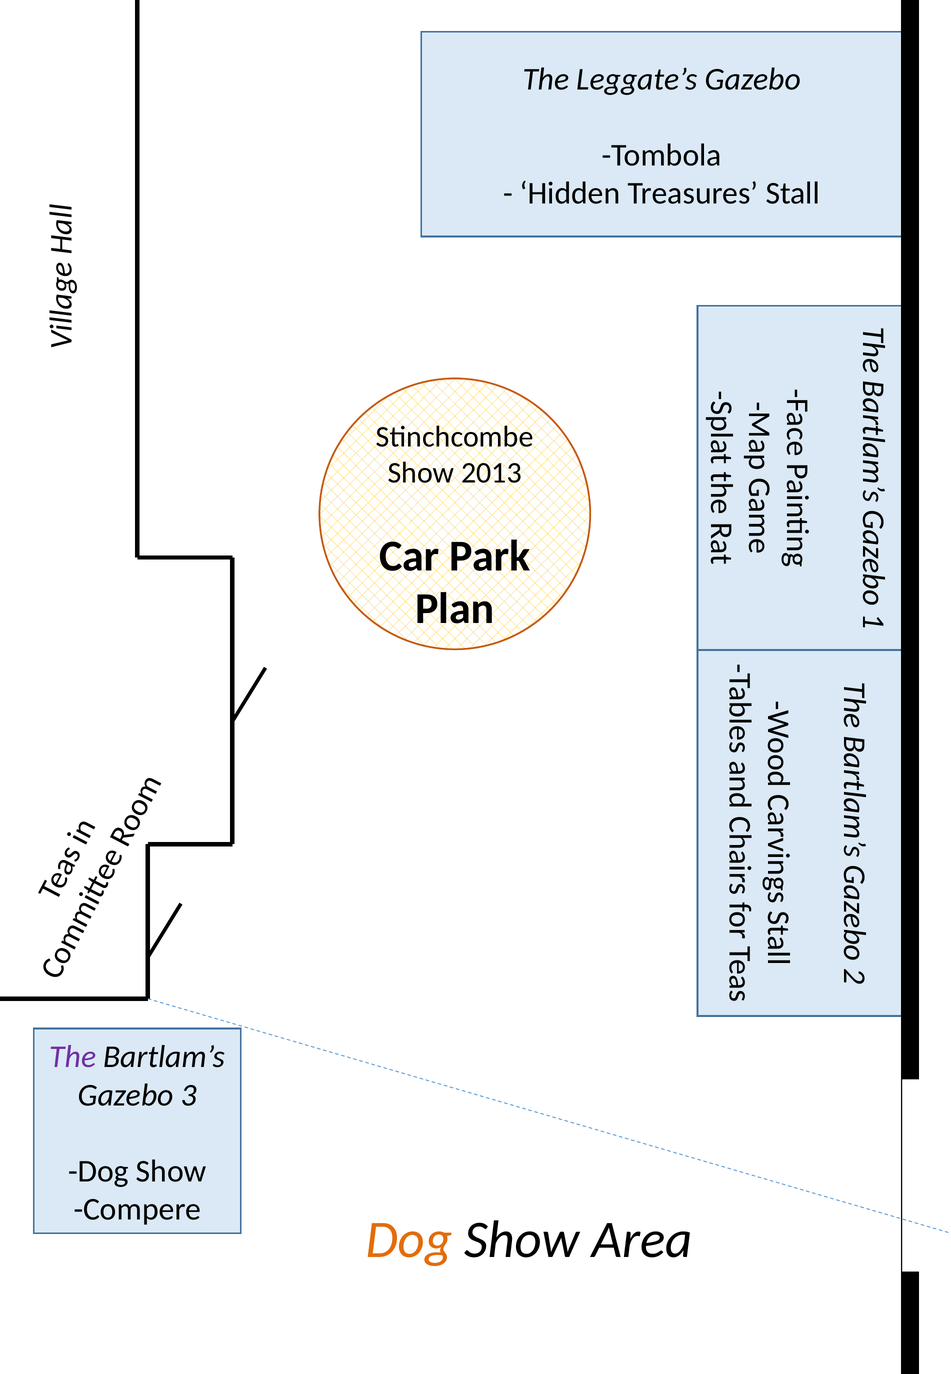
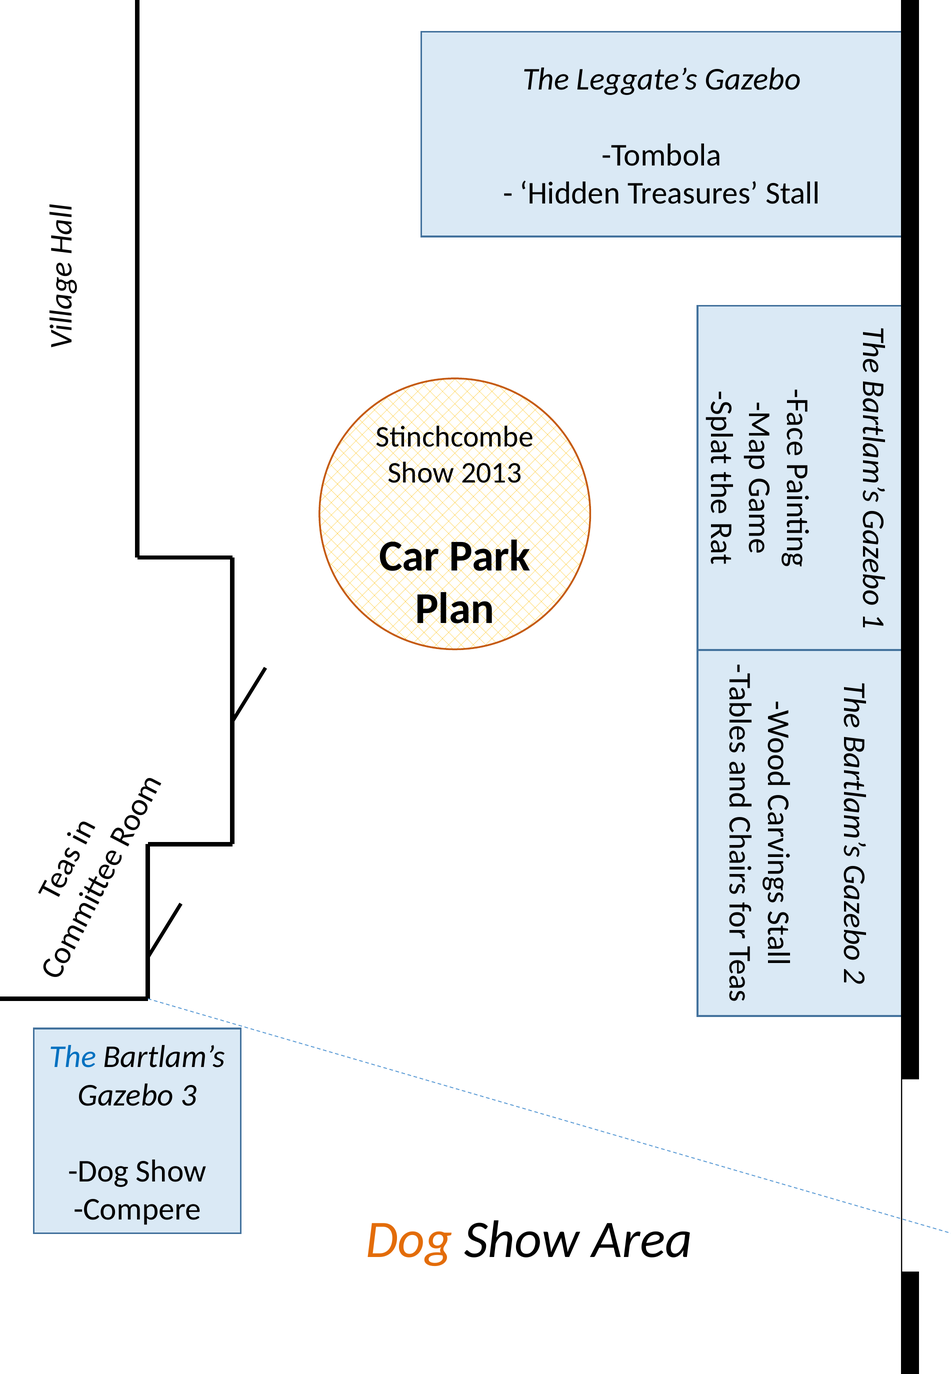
The colour: purple -> blue (73, 1057)
